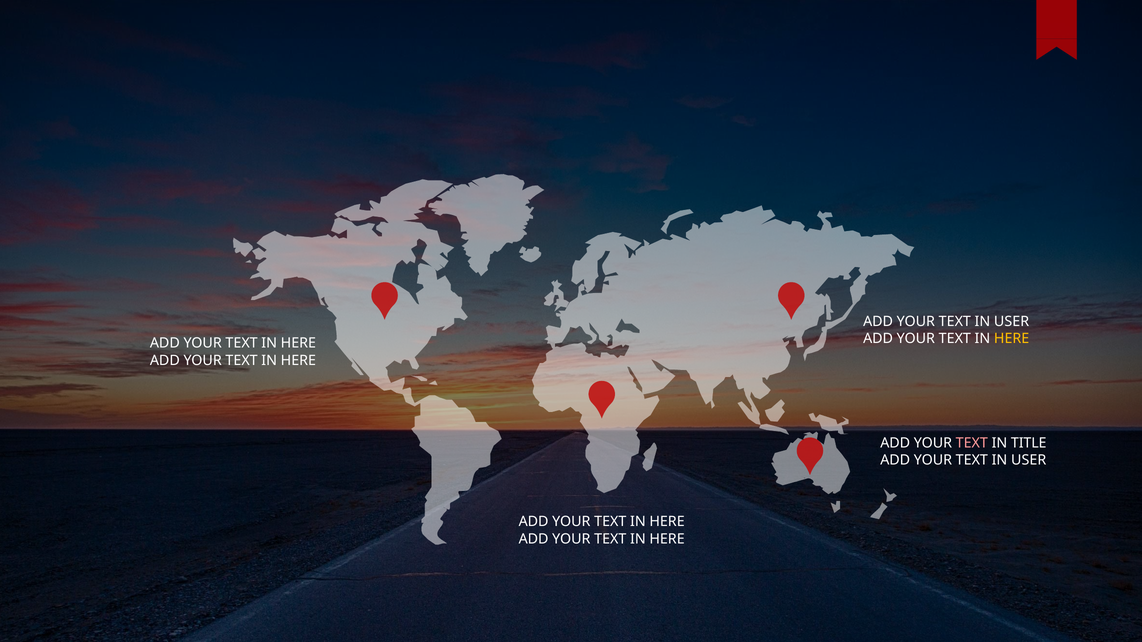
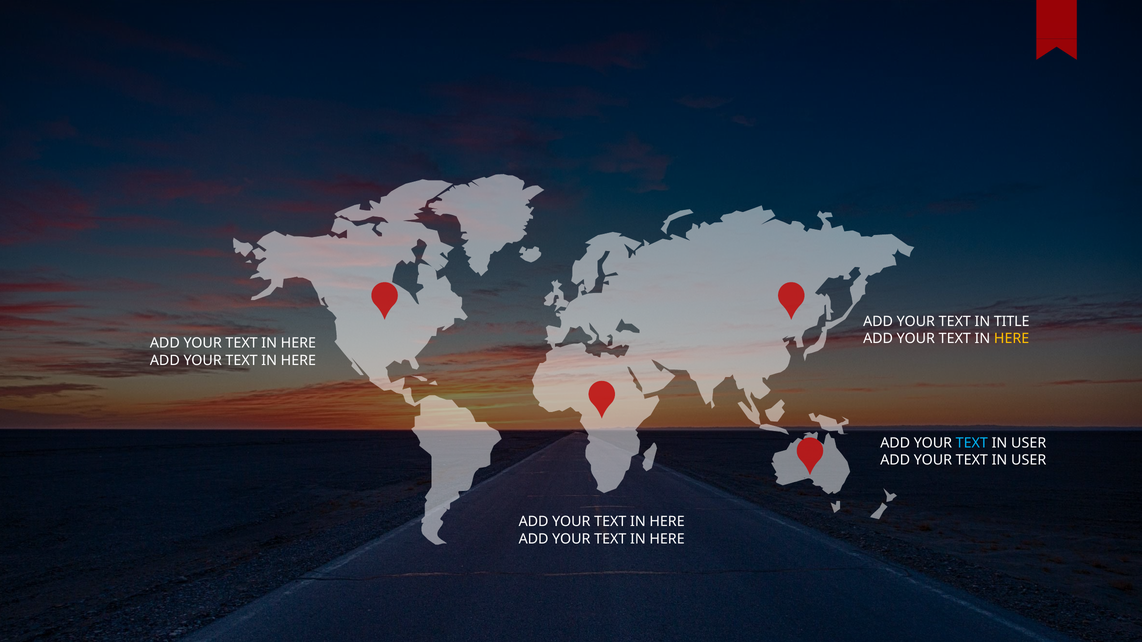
USER: USER -> TITLE (1012, 322)
TEXT colour: pink -> light blue (972, 443)
TITLE: TITLE -> USER (1029, 443)
